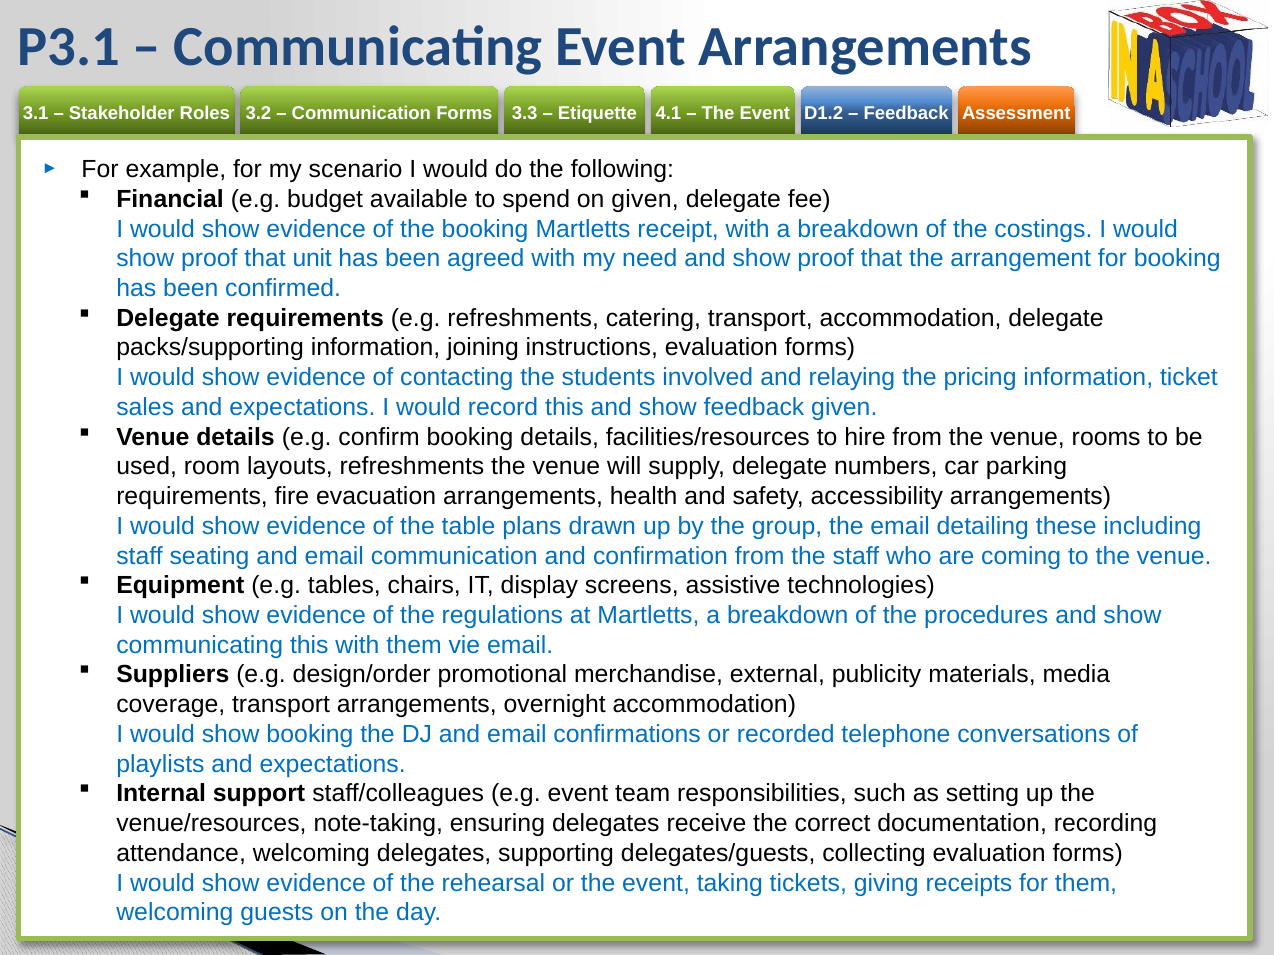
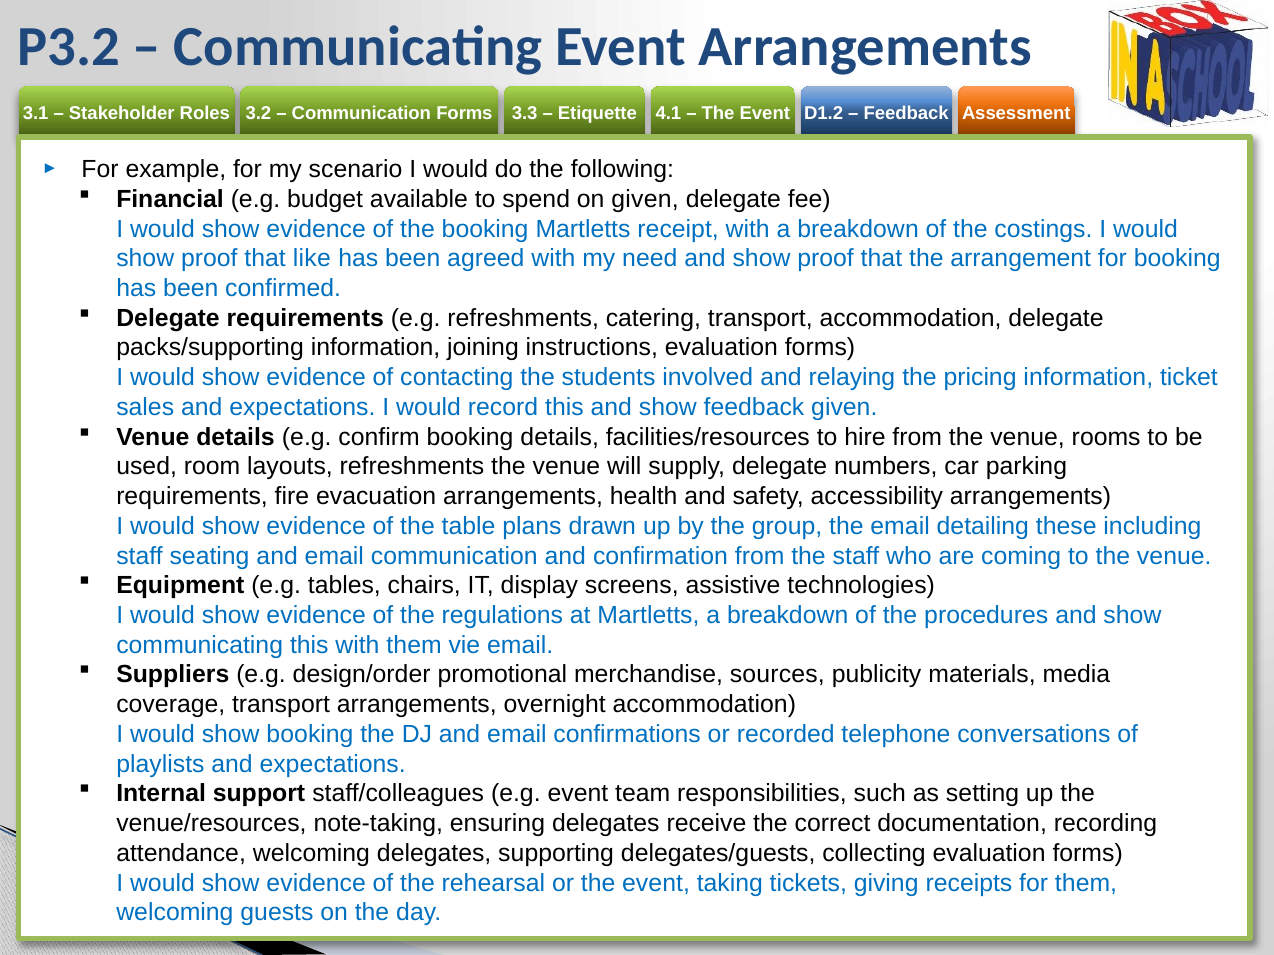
P3.1: P3.1 -> P3.2 (69, 47)
unit: unit -> like (312, 259)
external: external -> sources (777, 675)
